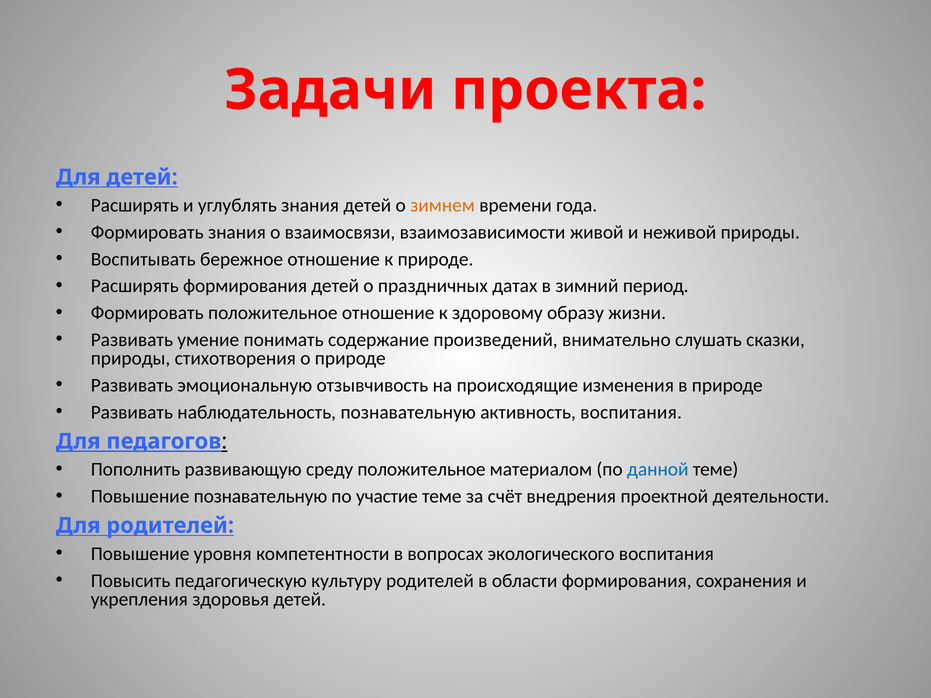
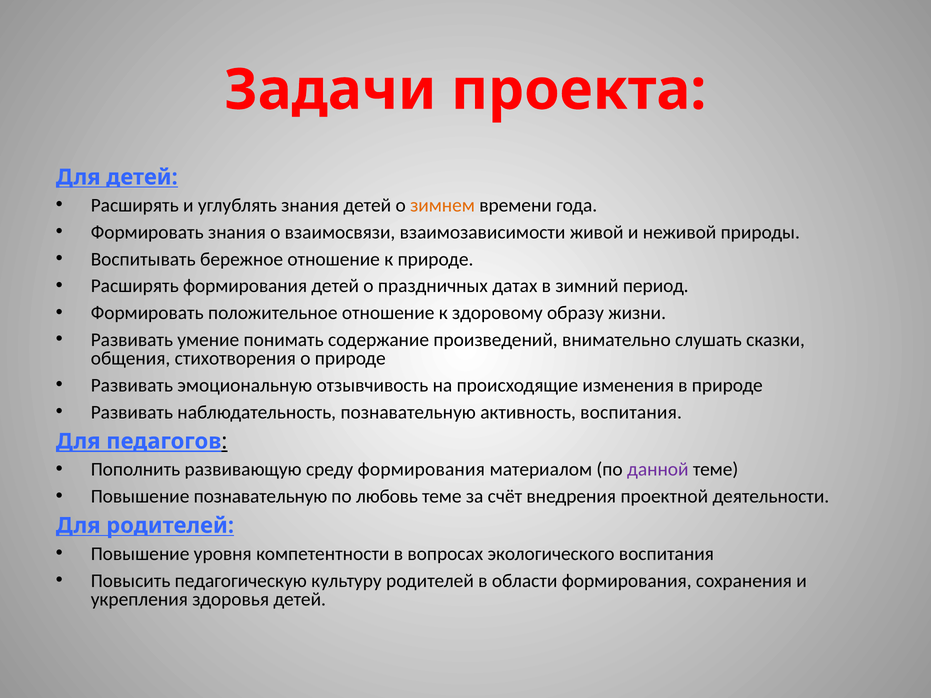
природы: природы -> общения (131, 359)
среду положительное: положительное -> формирования (421, 470)
данной colour: blue -> purple (658, 470)
участие: участие -> любовь (387, 497)
